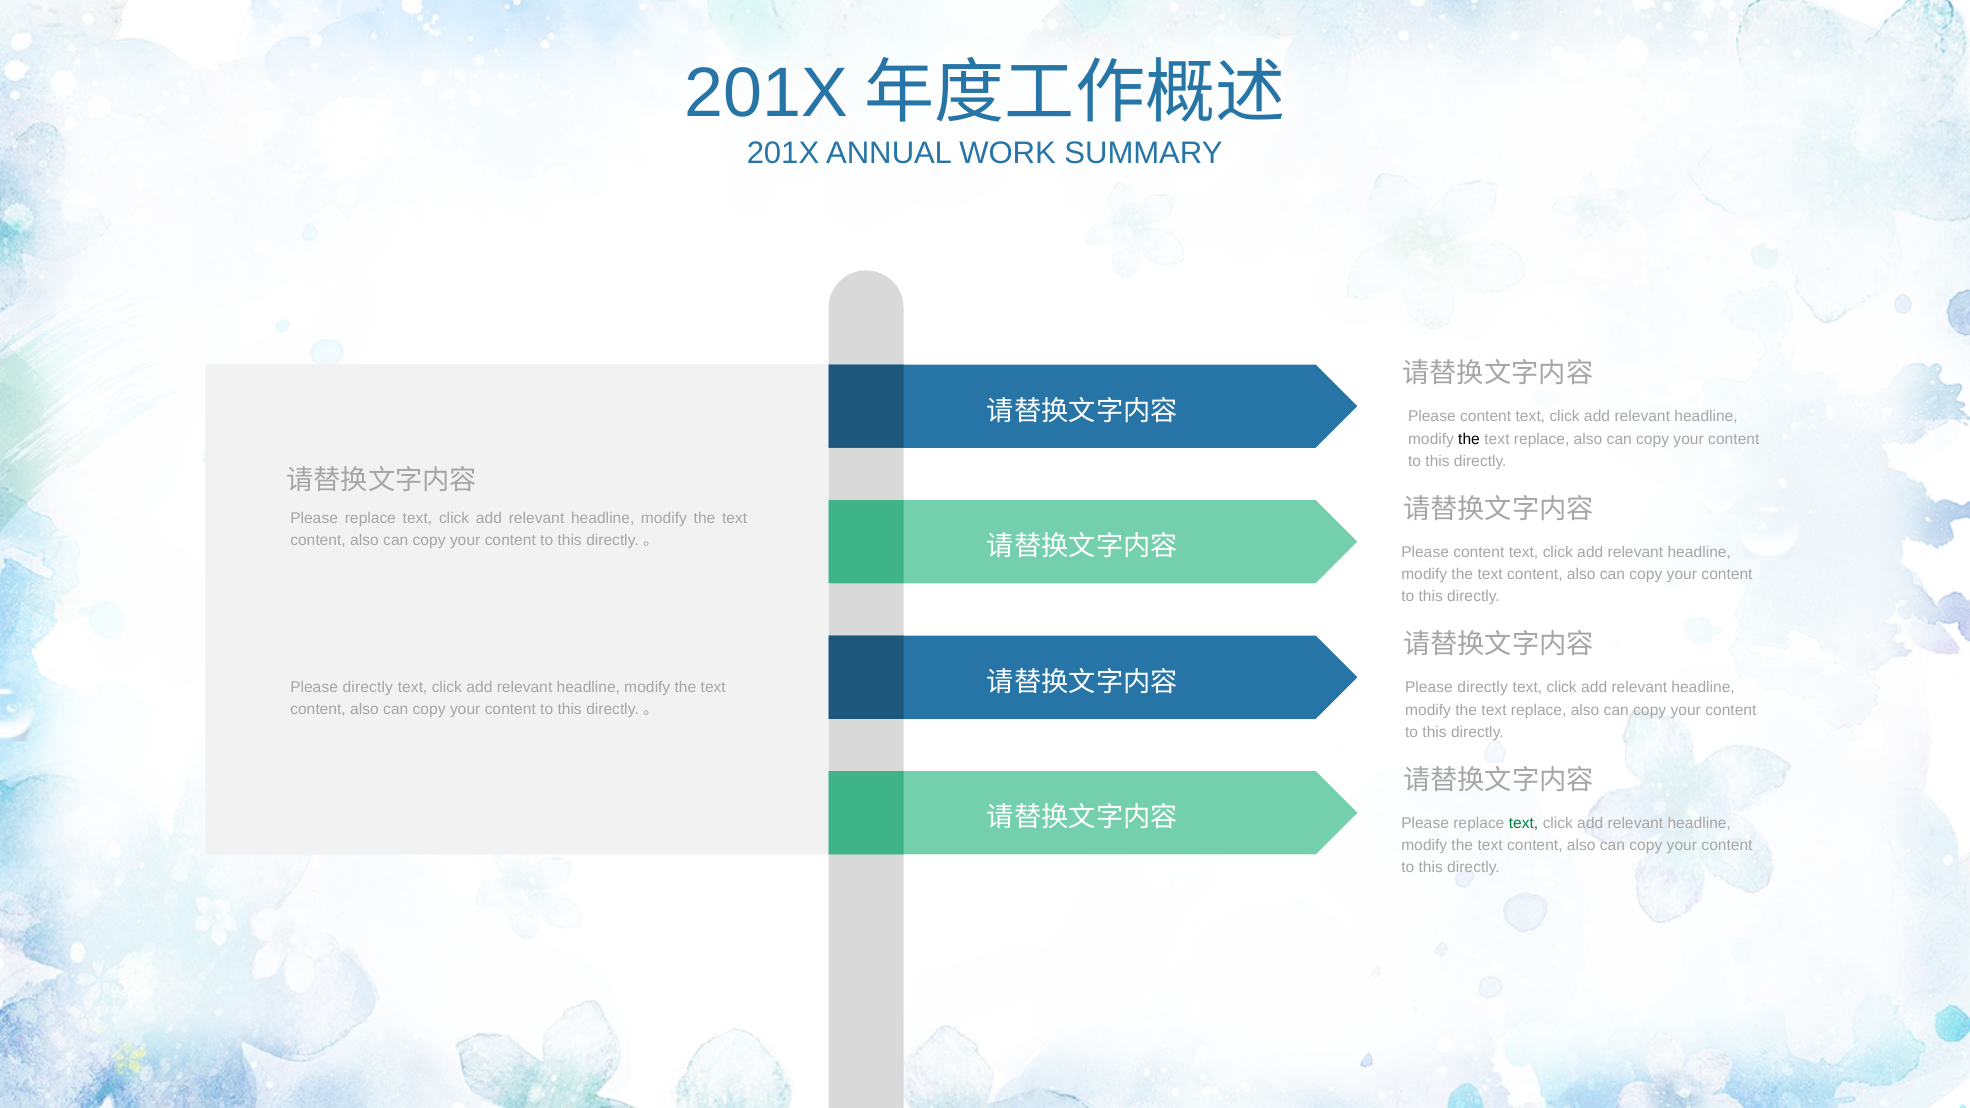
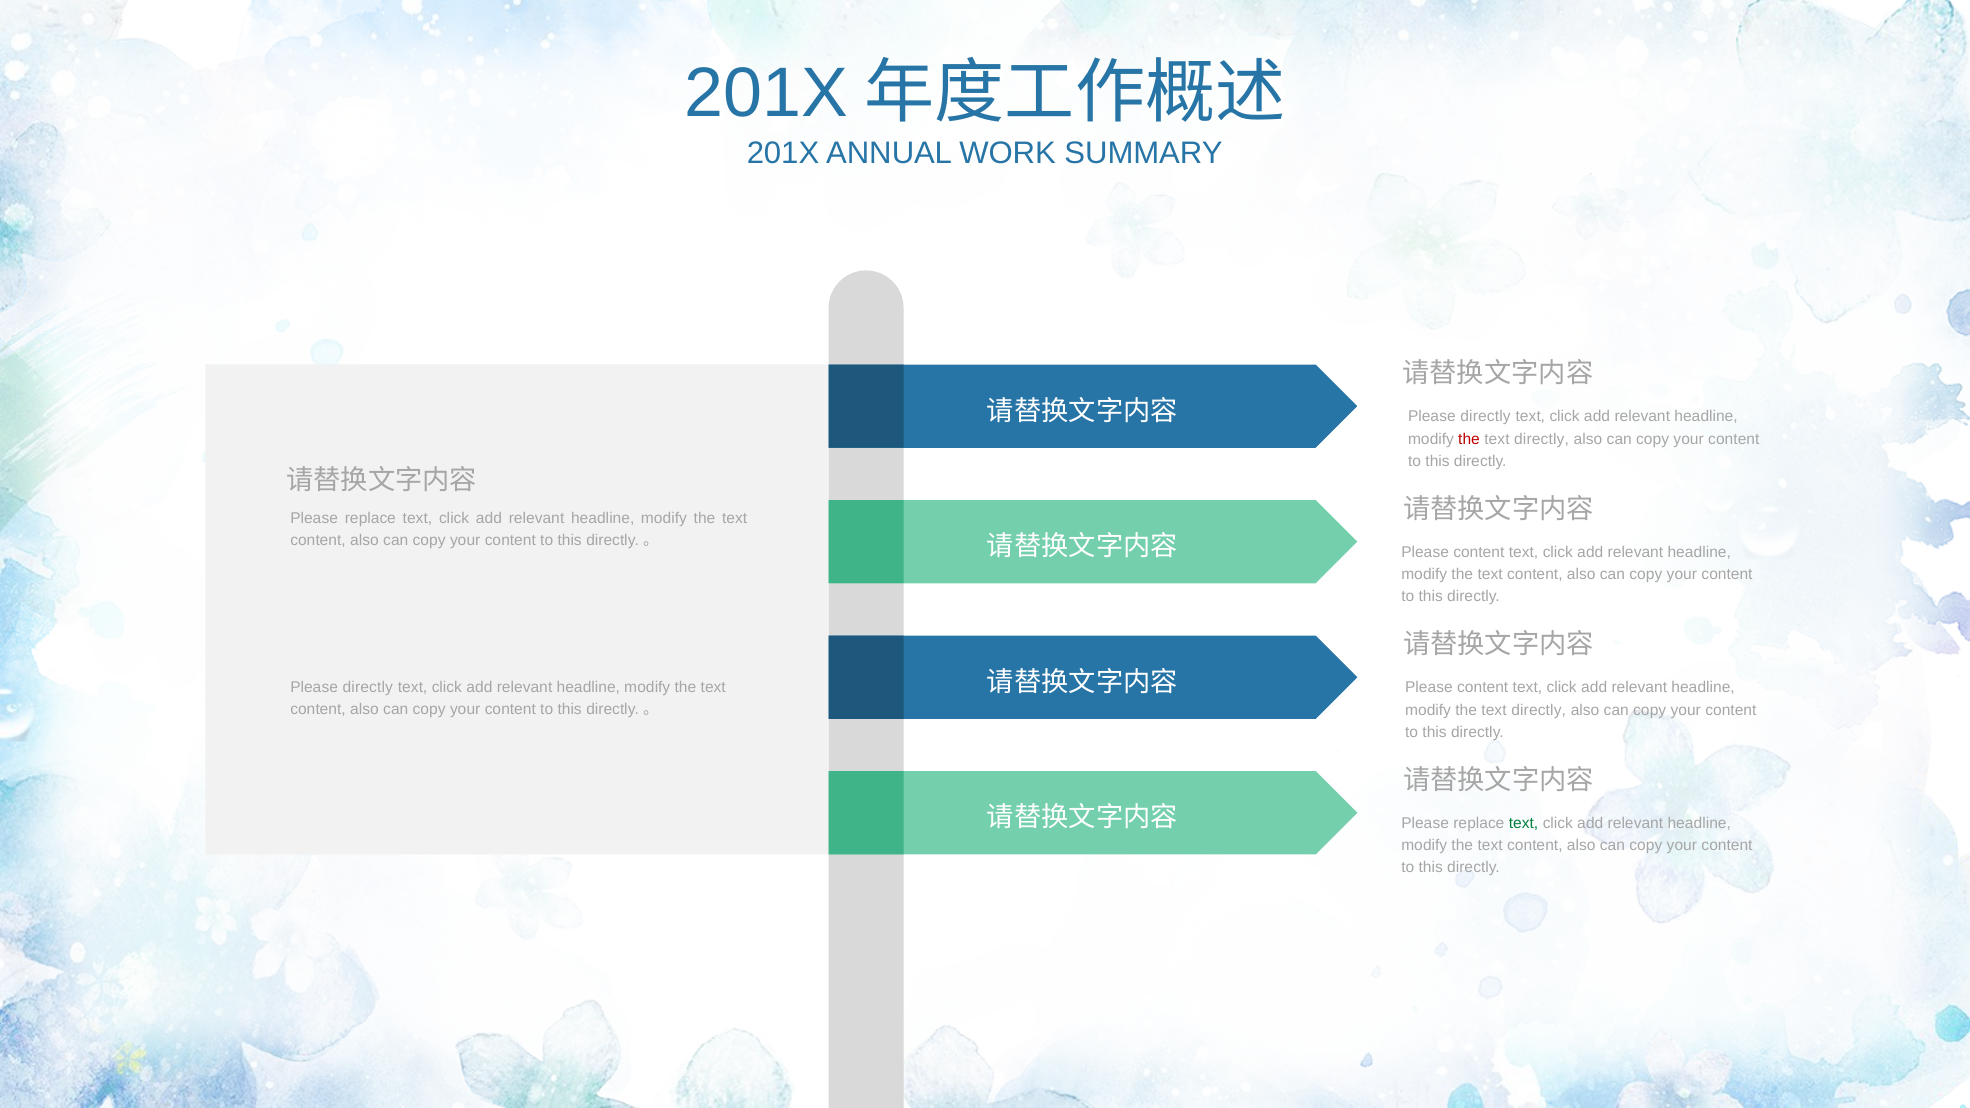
content: content -> directly (1486, 417)
the colour: black -> red (1469, 439)
replace: replace -> directly (1542, 439)
directly: directly -> content (1483, 688)
replace: replace -> directly (1539, 710)
